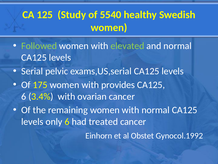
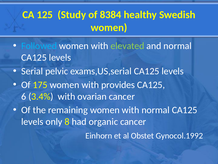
5540: 5540 -> 8384 (111, 15)
Followed colour: light green -> light blue (39, 46)
only 6: 6 -> 8 (67, 121)
treated: treated -> organic (103, 121)
